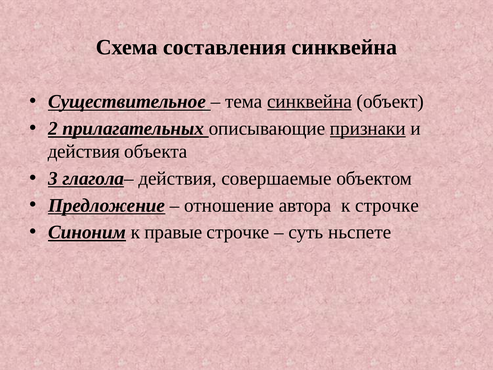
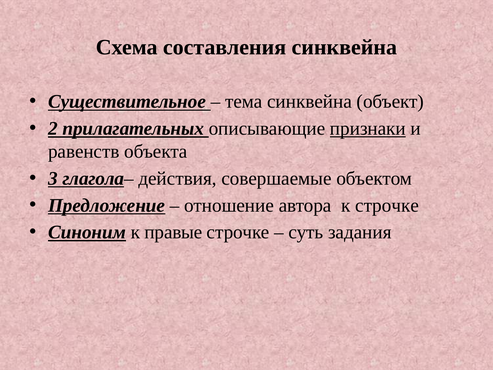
синквейна underline: present -> none (310, 102)
действия: действия -> равенств (84, 151)
ньспете: ньспете -> задания (360, 232)
